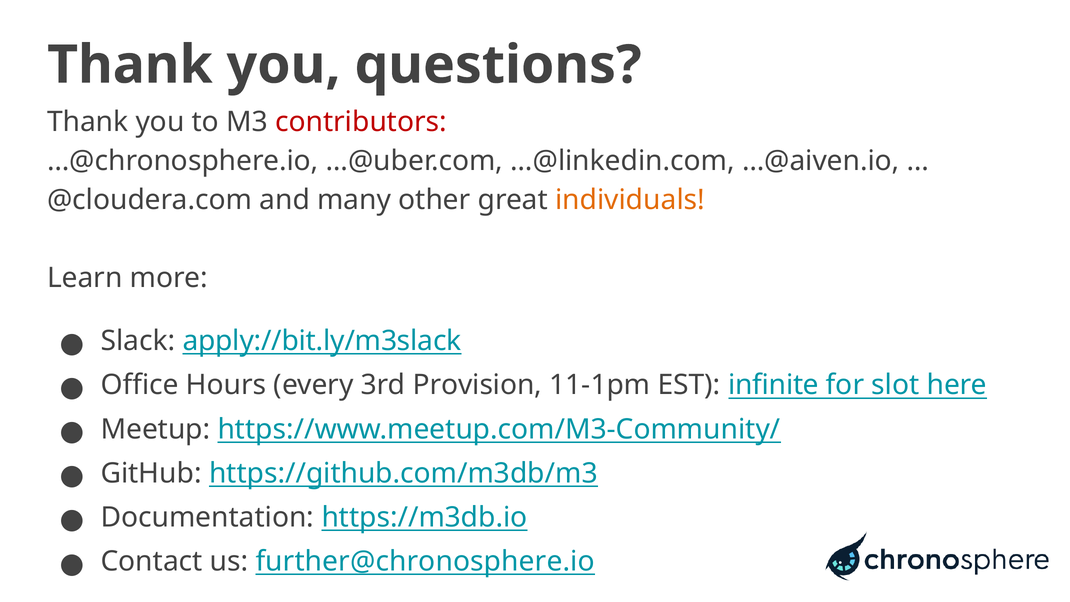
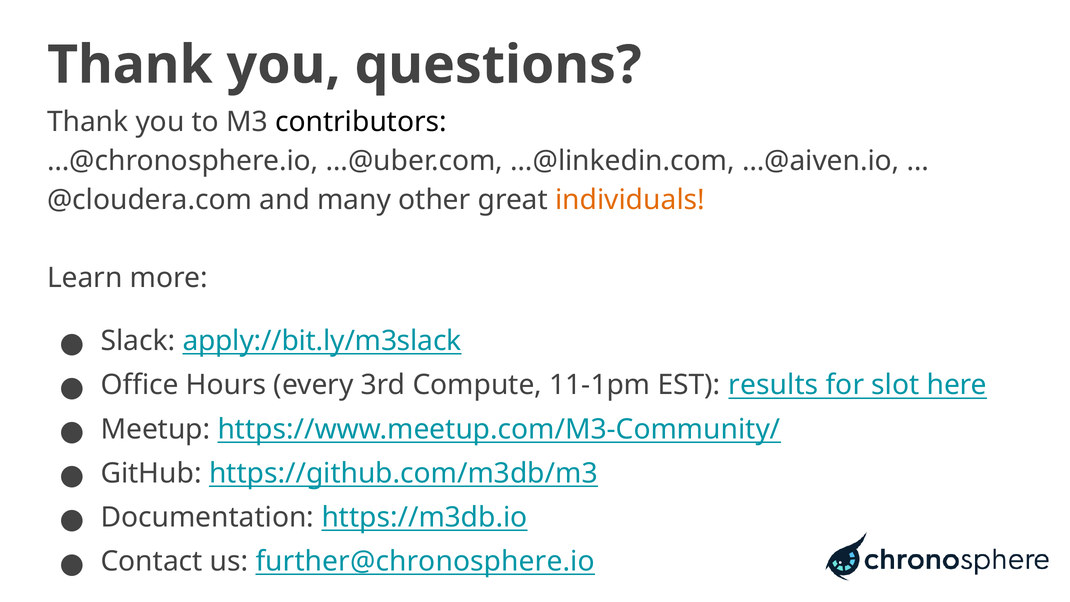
contributors colour: red -> black (361, 122)
Provision: Provision -> Compute (477, 385)
infinite: infinite -> results (773, 385)
